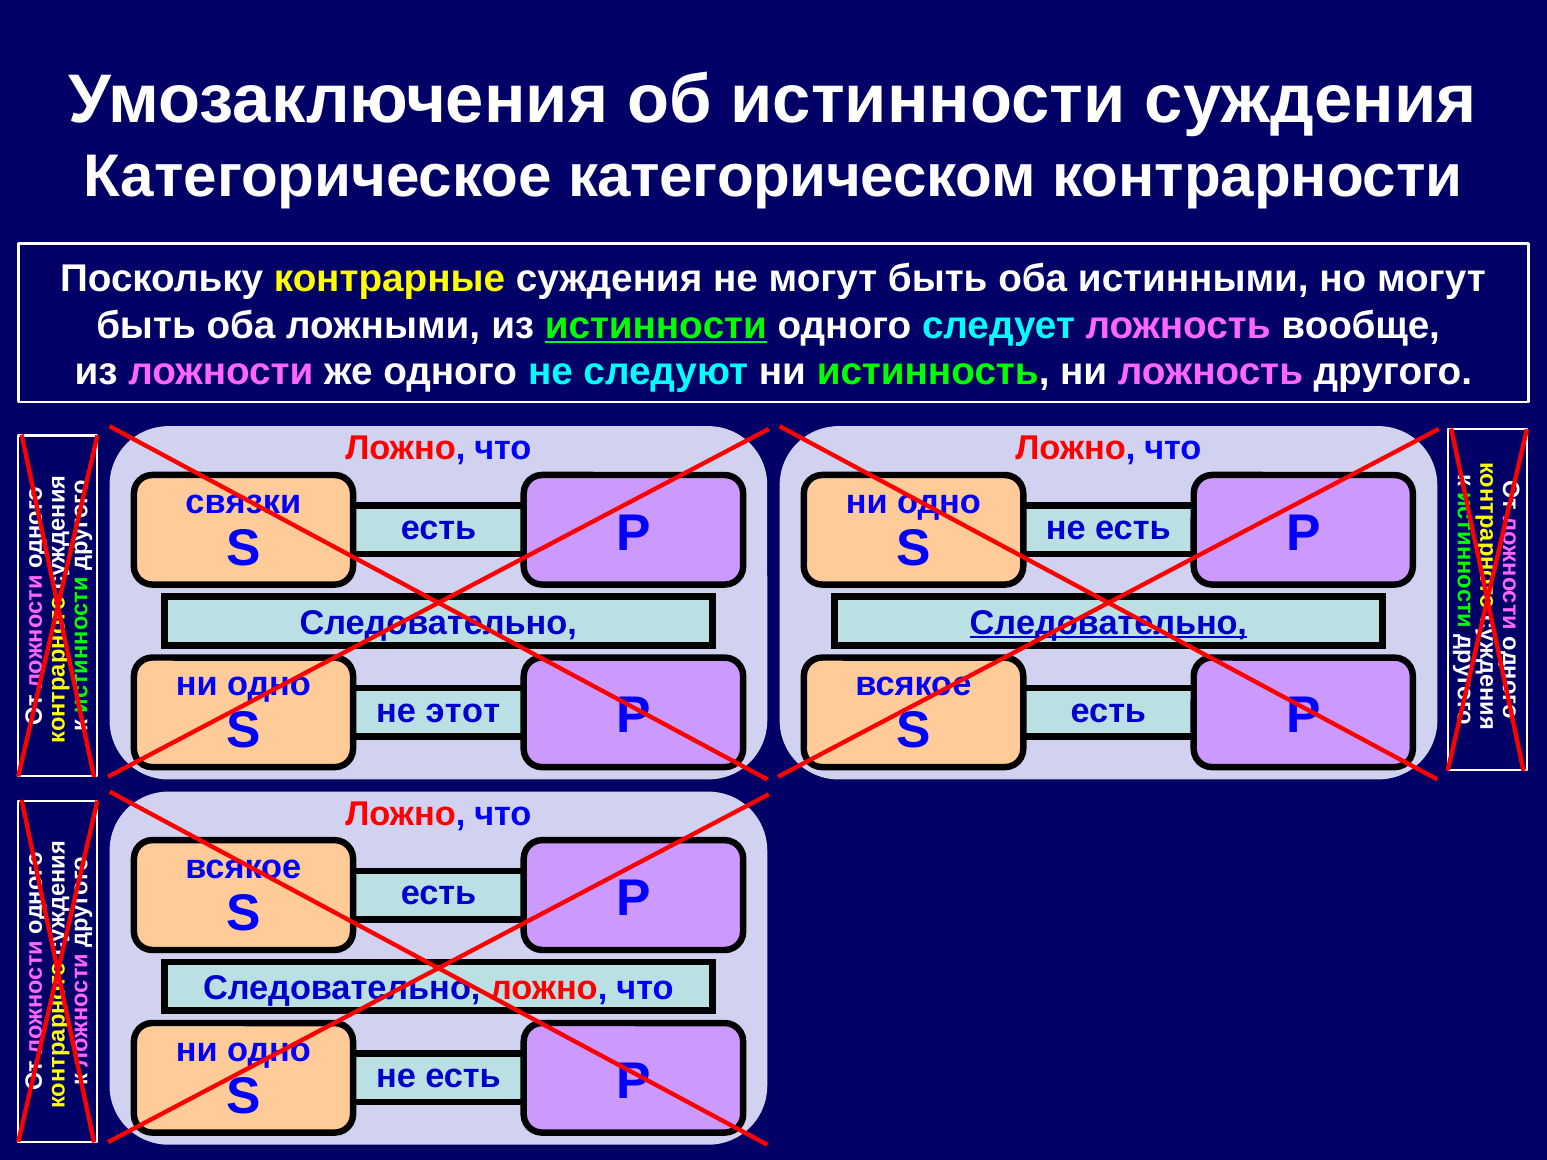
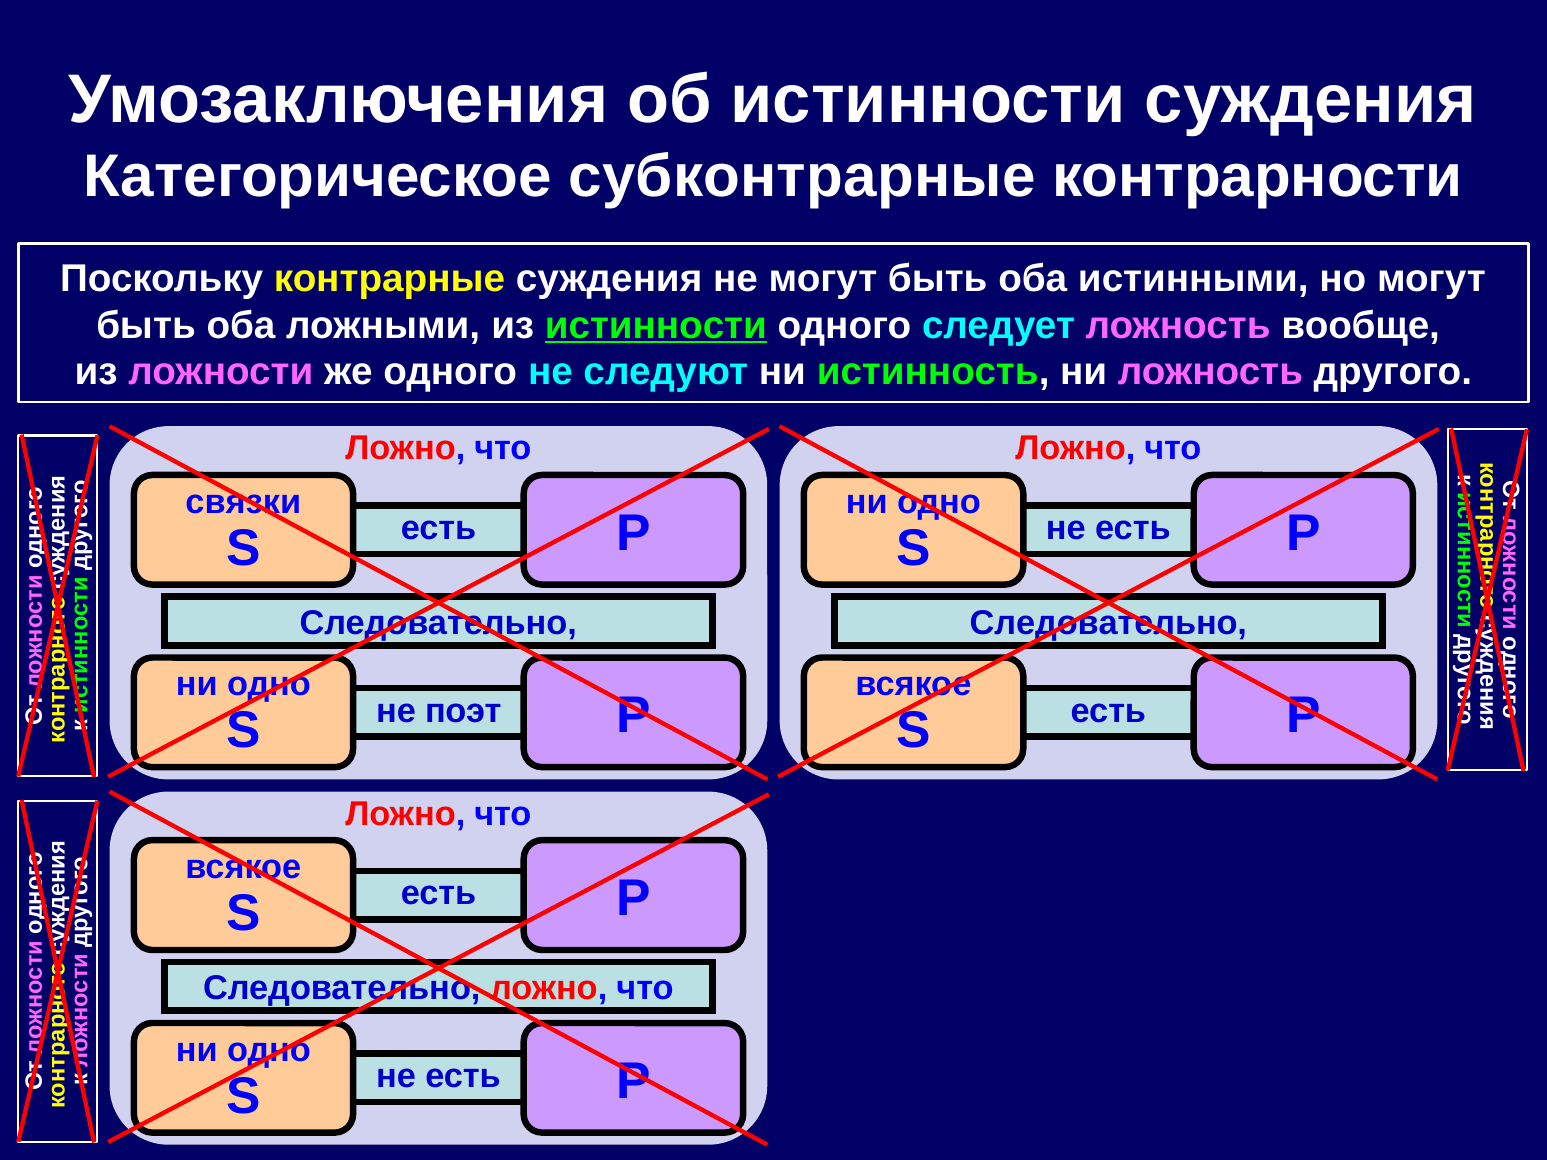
категорическом: категорическом -> субконтрарные (802, 177)
Следовательно underline: present -> none (1108, 623)
этот: этот -> поэт (463, 711)
